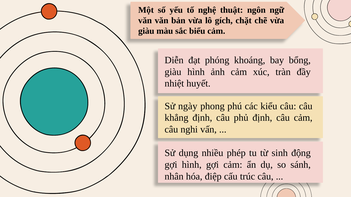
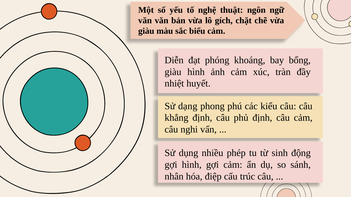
ngày: ngày -> dạng (188, 106)
